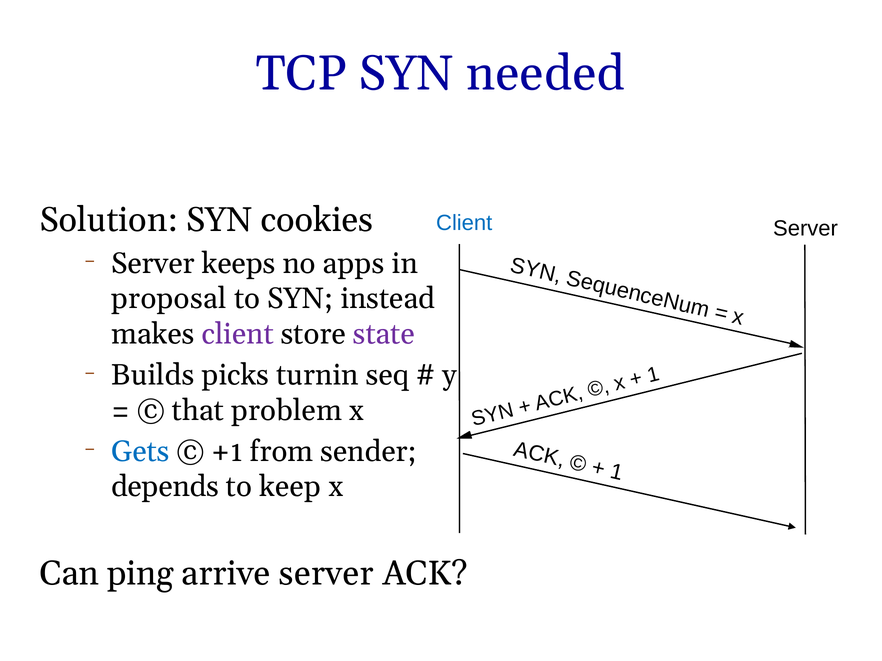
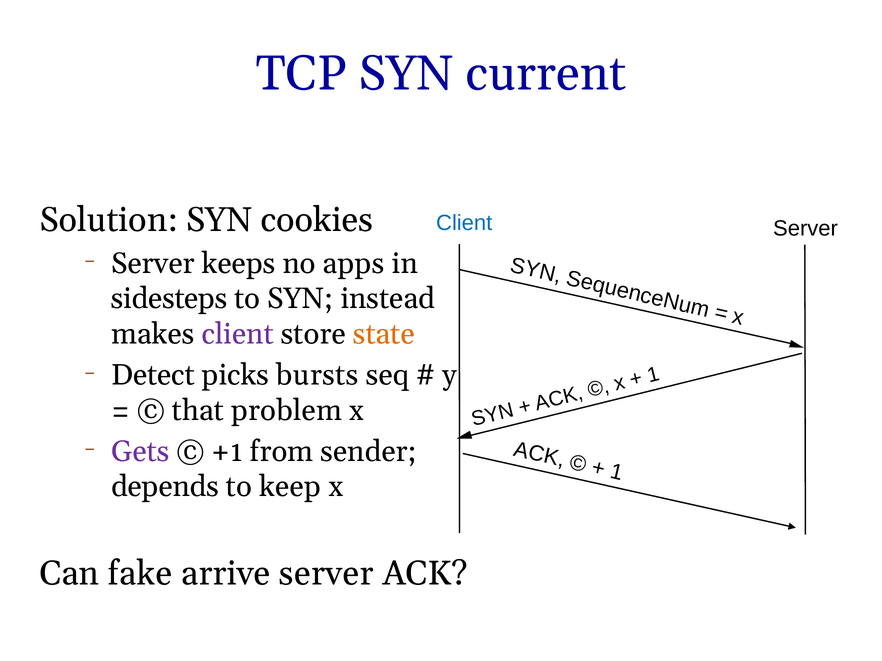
needed: needed -> current (546, 73)
proposal: proposal -> sidesteps (169, 299)
state colour: purple -> orange (384, 334)
Builds: Builds -> Detect (153, 375)
turnin: turnin -> bursts (317, 375)
Gets colour: blue -> purple (140, 452)
ping: ping -> fake (140, 574)
